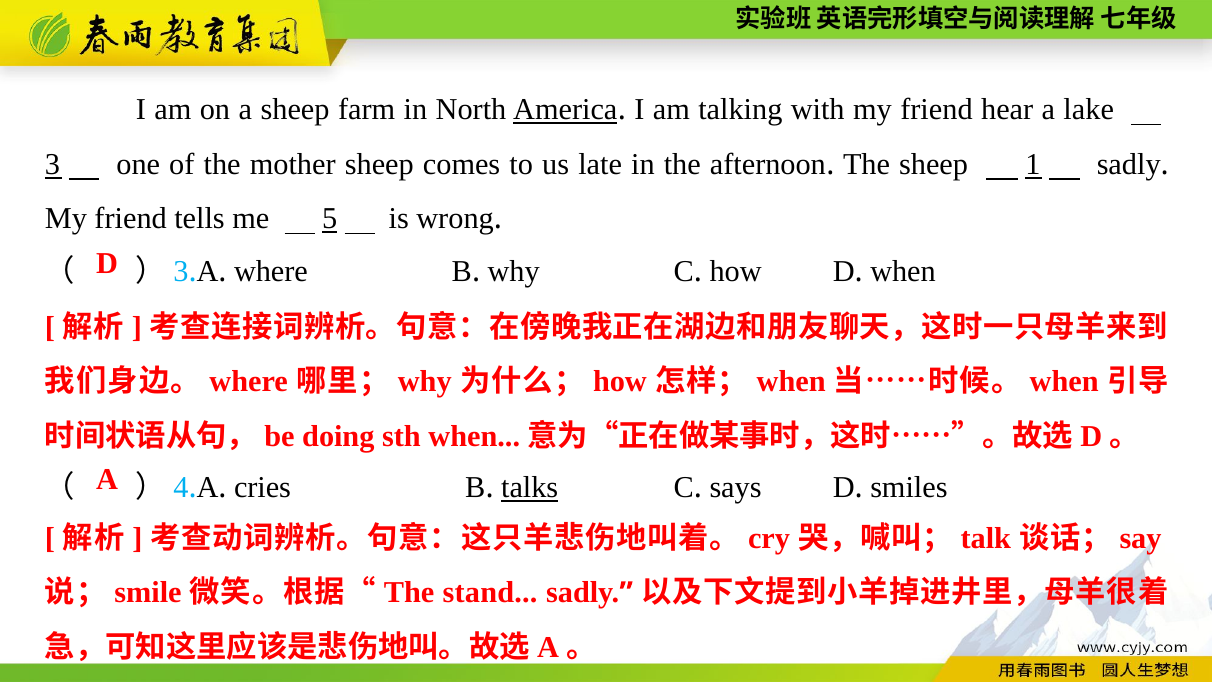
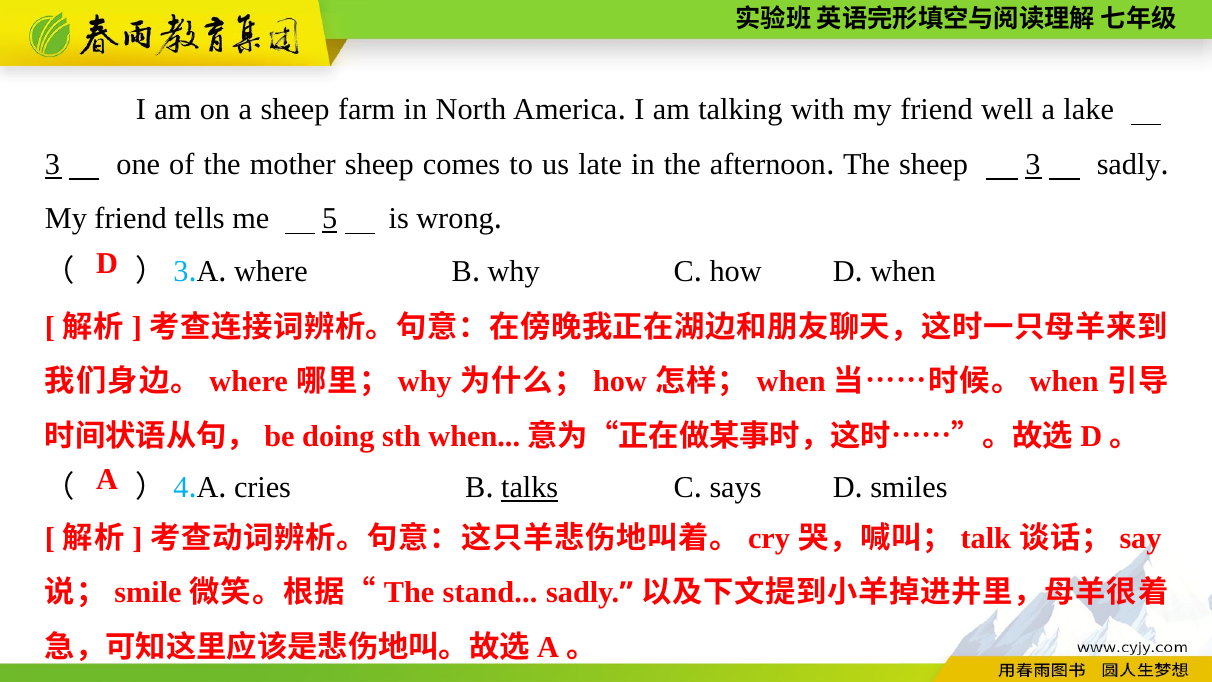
America underline: present -> none (565, 110)
hear: hear -> well (1007, 110)
sheep 1: 1 -> 3 (1033, 164)
